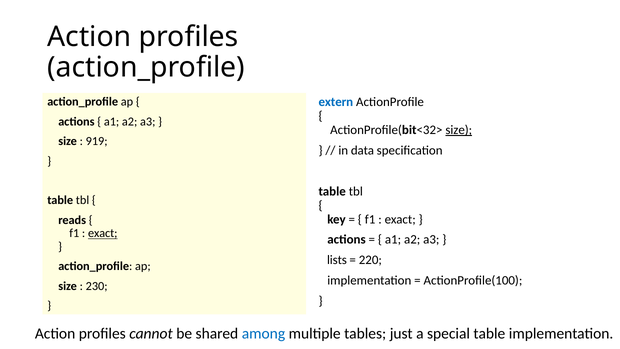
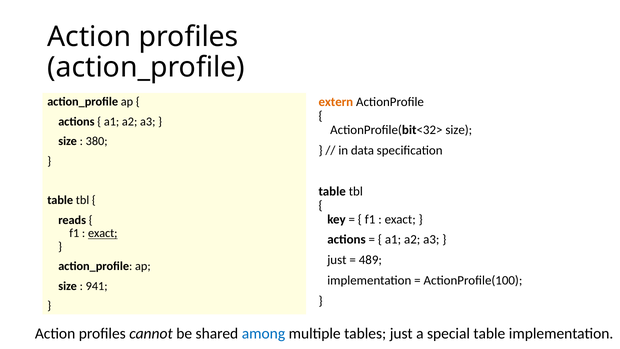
extern colour: blue -> orange (336, 102)
size underline: present -> none (459, 130)
919: 919 -> 380 (97, 141)
lists: lists -> just (337, 260)
220: 220 -> 489 (370, 260)
230: 230 -> 941 (97, 286)
